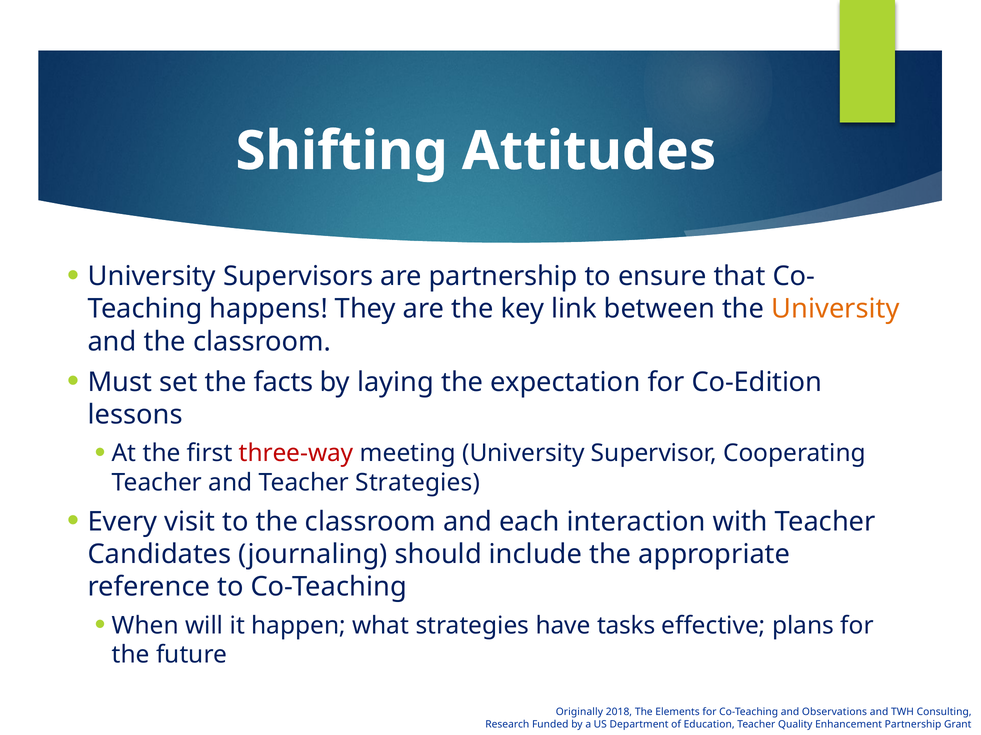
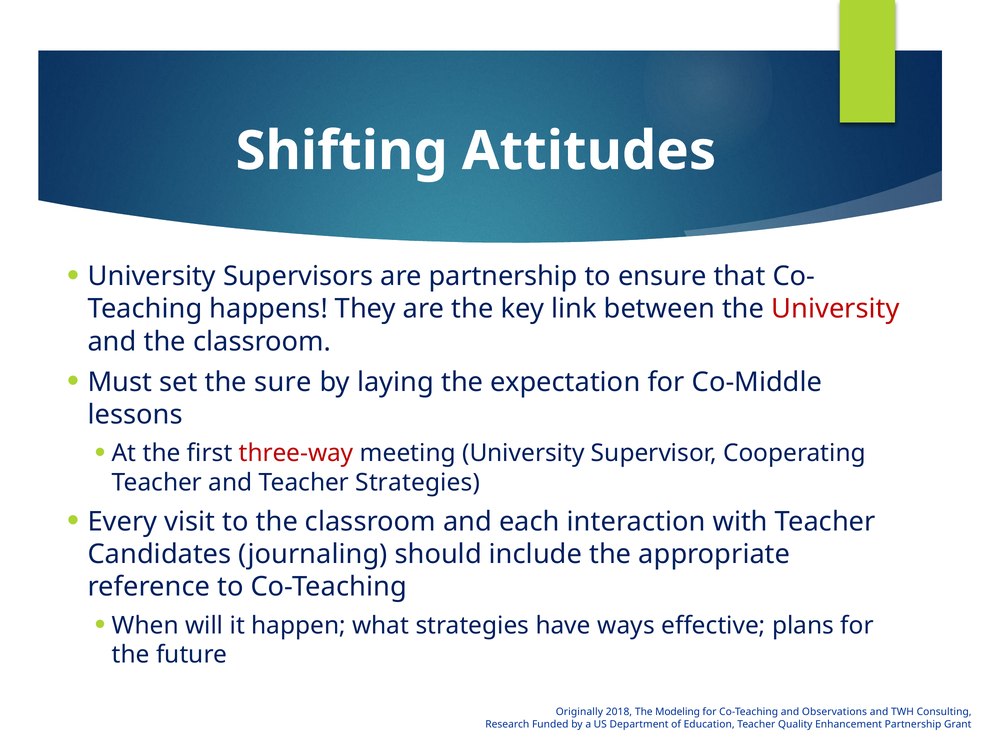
University colour: orange -> red (835, 309)
facts: facts -> sure (283, 382)
Co-Edition: Co-Edition -> Co-Middle (757, 382)
tasks: tasks -> ways (626, 626)
Elements: Elements -> Modeling (678, 713)
